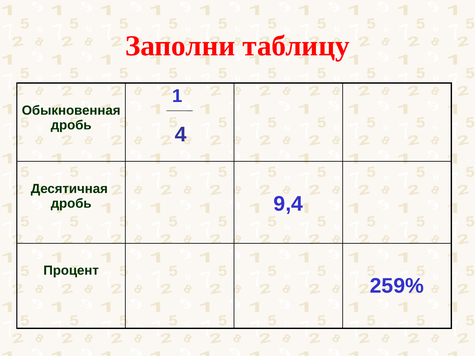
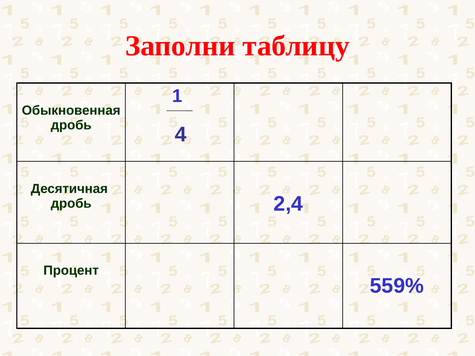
9,4: 9,4 -> 2,4 (288, 204)
259%: 259% -> 559% (397, 286)
